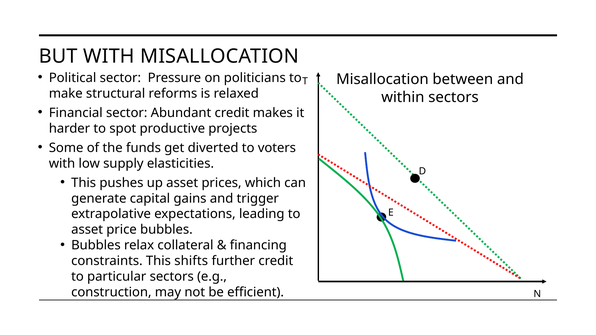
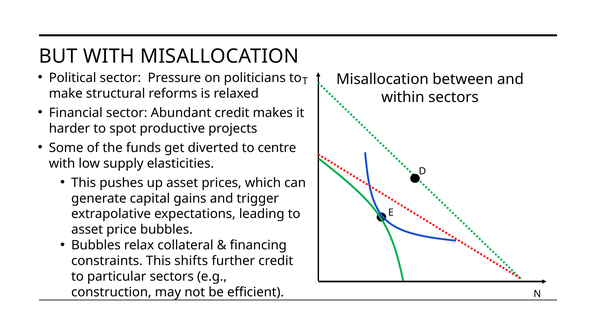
voters: voters -> centre (277, 148)
